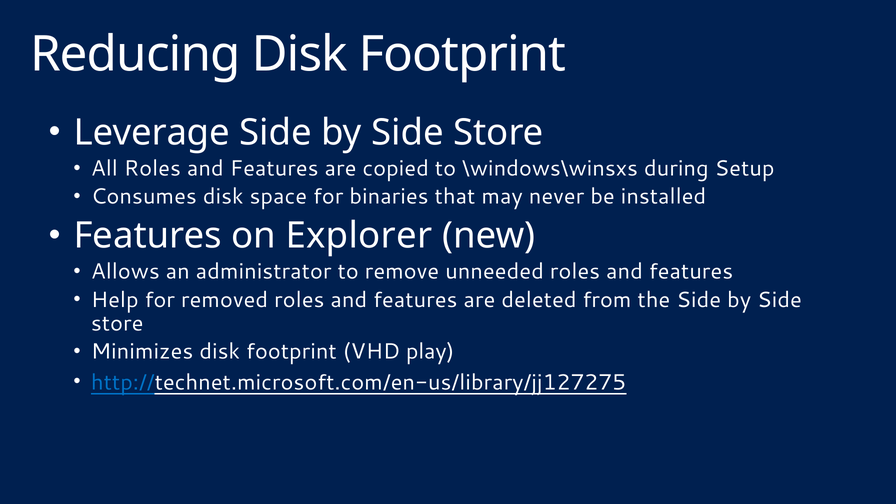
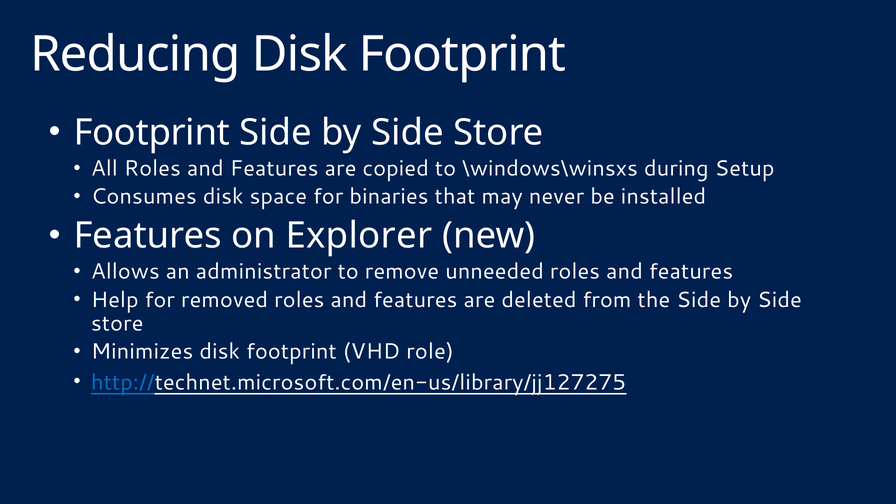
Leverage: Leverage -> Footprint (152, 133)
play: play -> role (430, 352)
